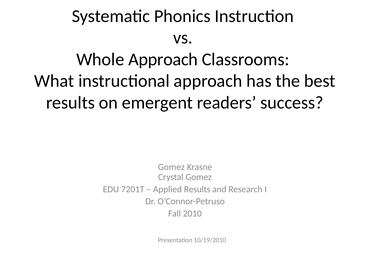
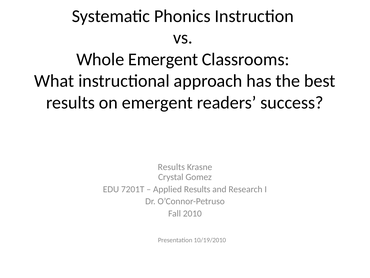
Whole Approach: Approach -> Emergent (163, 59)
Gomez: Gomez -> Results (171, 167)
